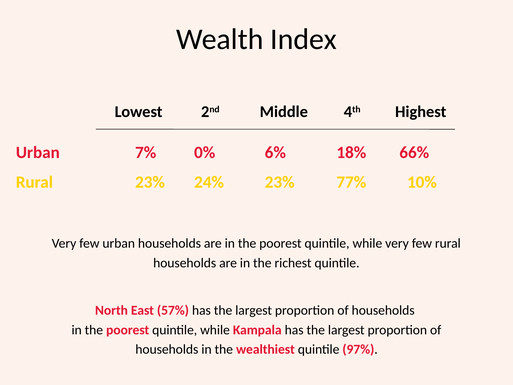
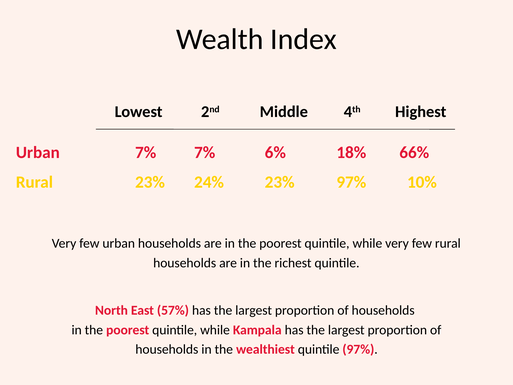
7% 0%: 0% -> 7% (205, 152)
23% 77%: 77% -> 97% (351, 182)
